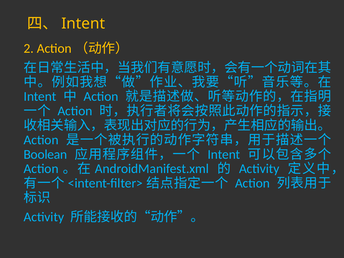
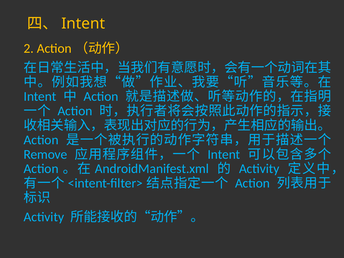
Boolean: Boolean -> Remove (45, 154)
